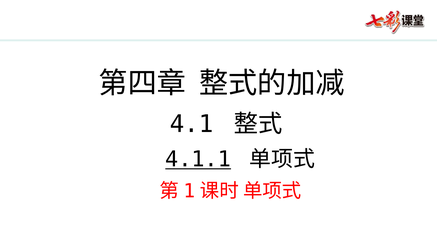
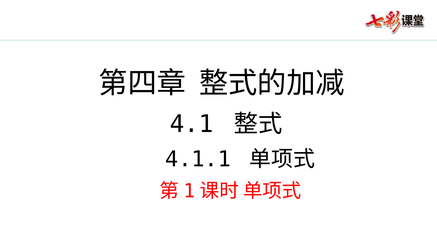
4.1.1 underline: present -> none (198, 159)
